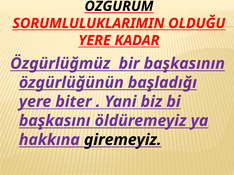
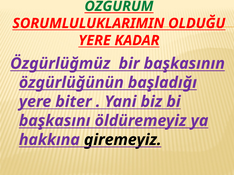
ÖZGÜRÜM colour: black -> green (119, 6)
